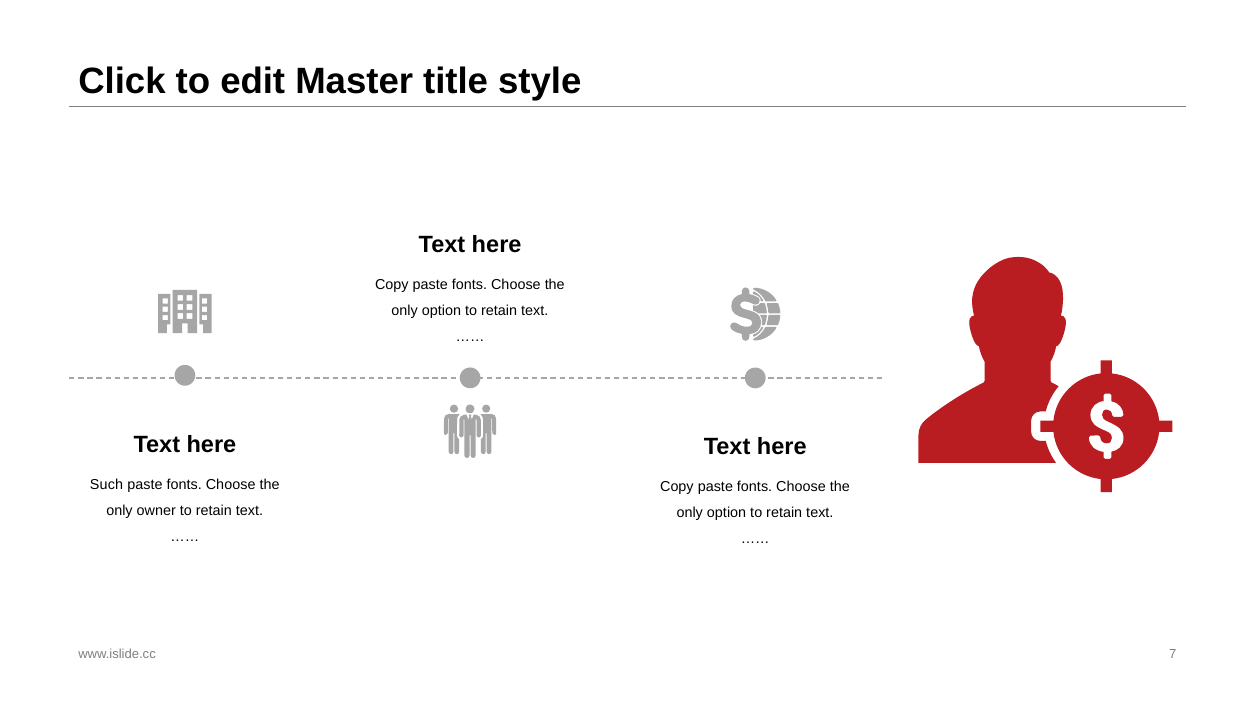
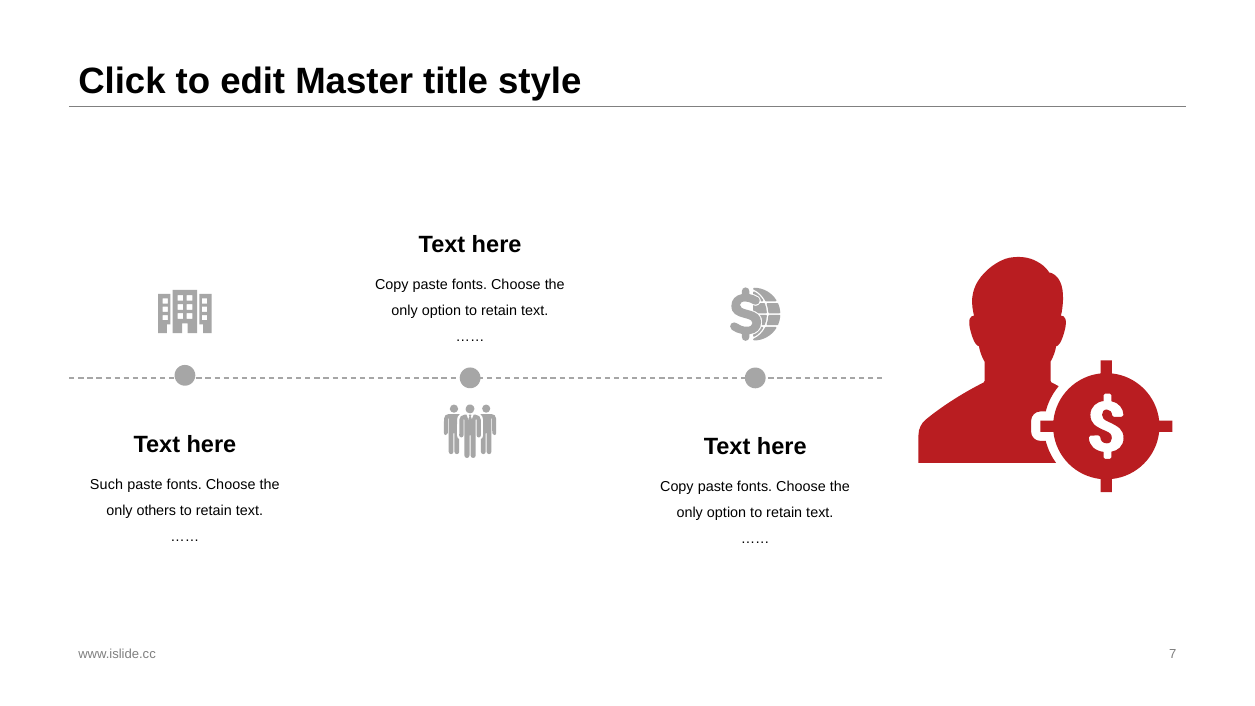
owner: owner -> others (156, 511)
